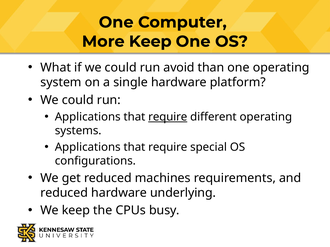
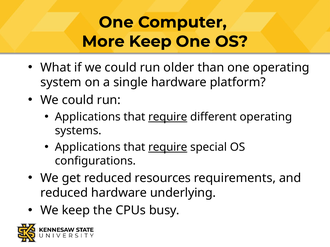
avoid: avoid -> older (179, 68)
require underline: none -> present (168, 147)
machines: machines -> resources (163, 178)
